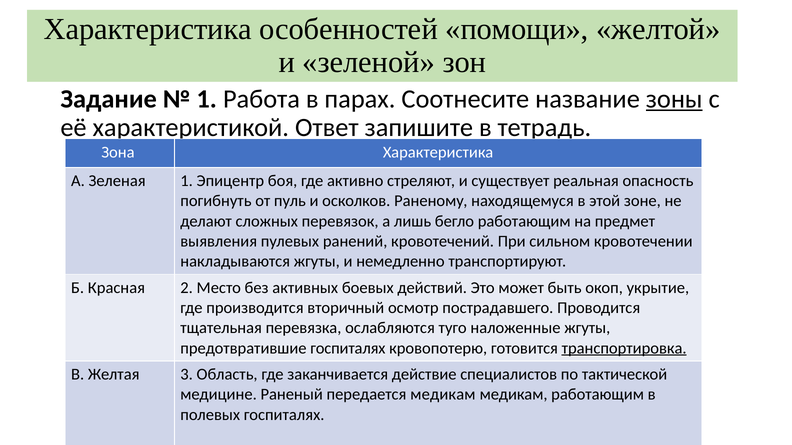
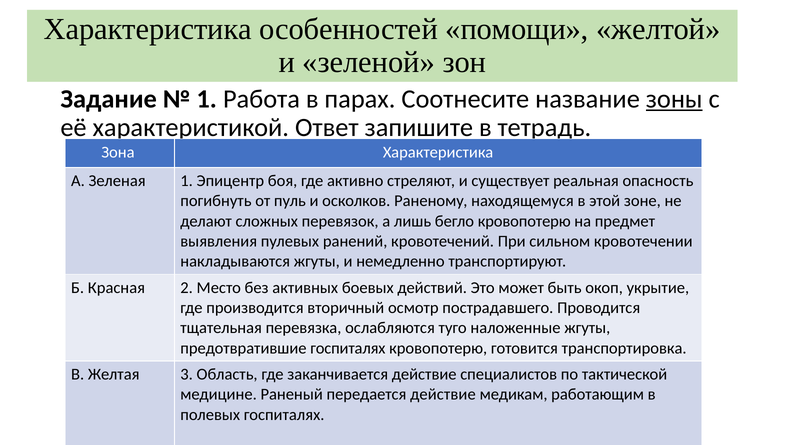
бегло работающим: работающим -> кровопотерю (524, 221)
транспортировка underline: present -> none (624, 349)
передается медикам: медикам -> действие (443, 395)
